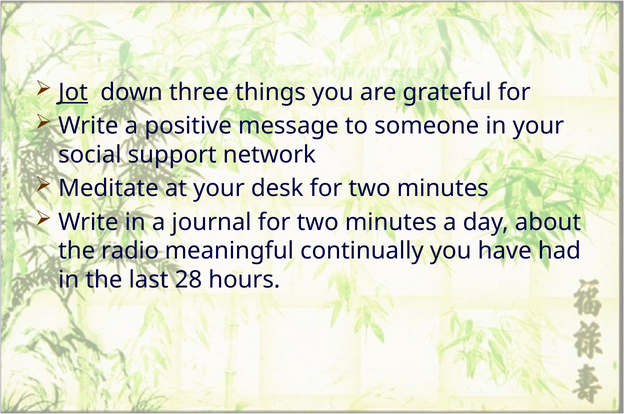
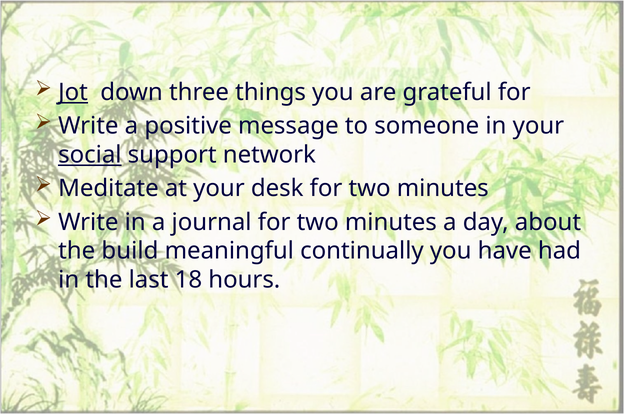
social underline: none -> present (90, 155)
radio: radio -> build (130, 251)
28: 28 -> 18 (188, 280)
